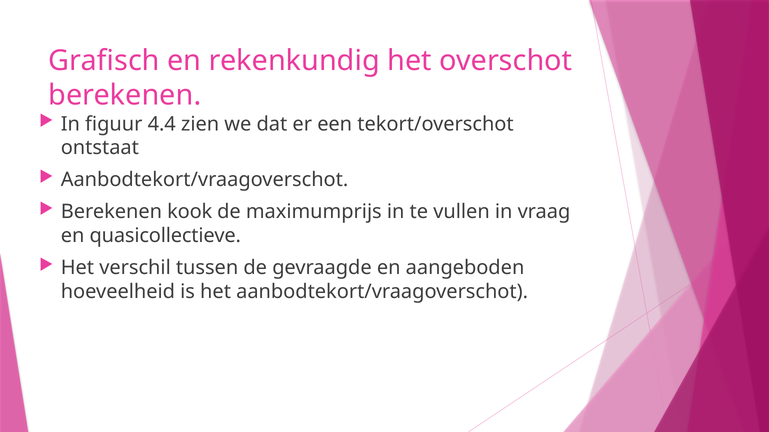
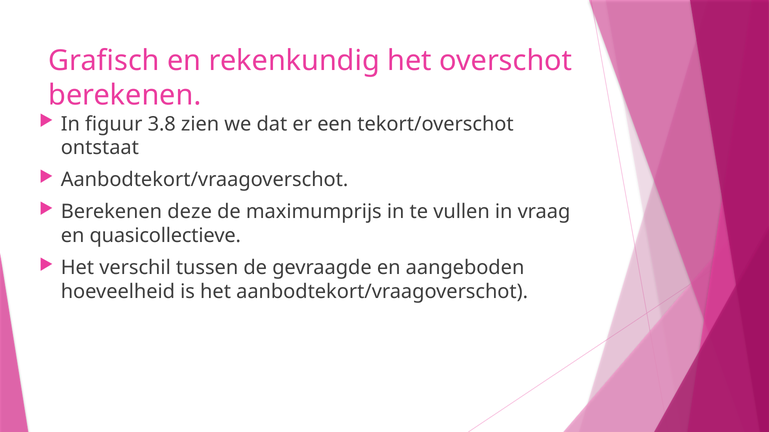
4.4: 4.4 -> 3.8 (162, 124)
kook: kook -> deze (190, 212)
